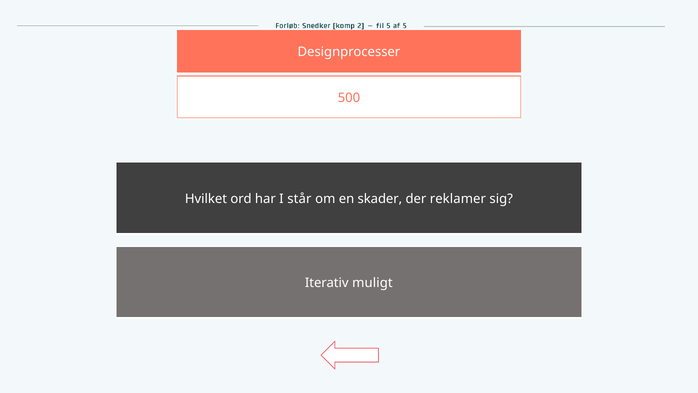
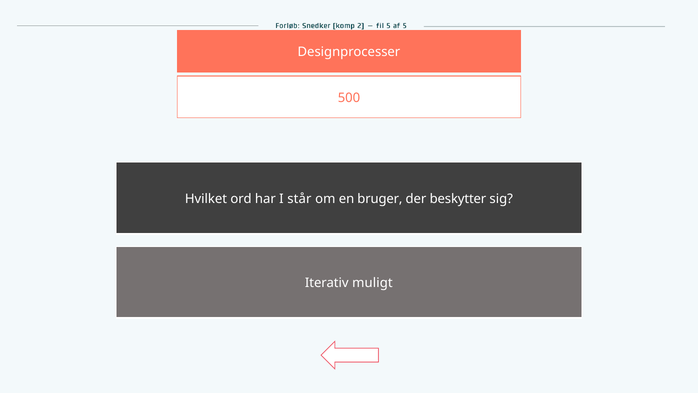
skader: skader -> bruger (380, 199)
reklamer: reklamer -> beskytter (458, 199)
